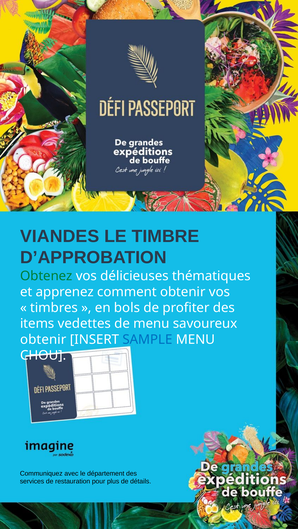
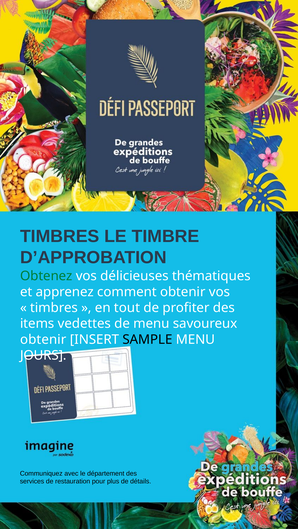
VIANDES: VIANDES -> TIMBRES (60, 236)
bols: bols -> tout (127, 308)
SAMPLE colour: blue -> black (147, 340)
CHOU: CHOU -> JOURS (43, 356)
